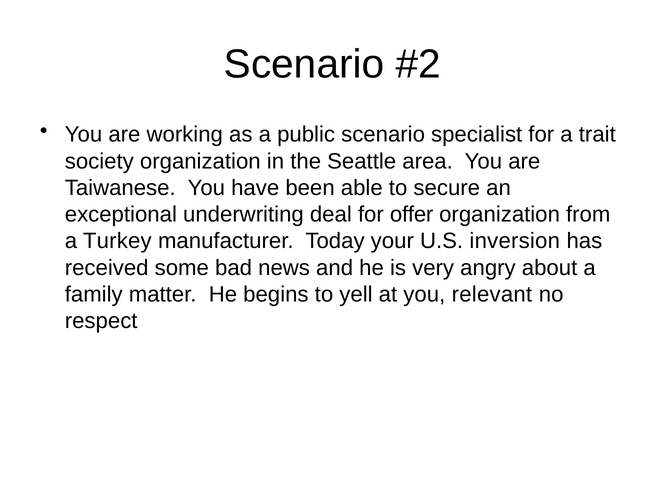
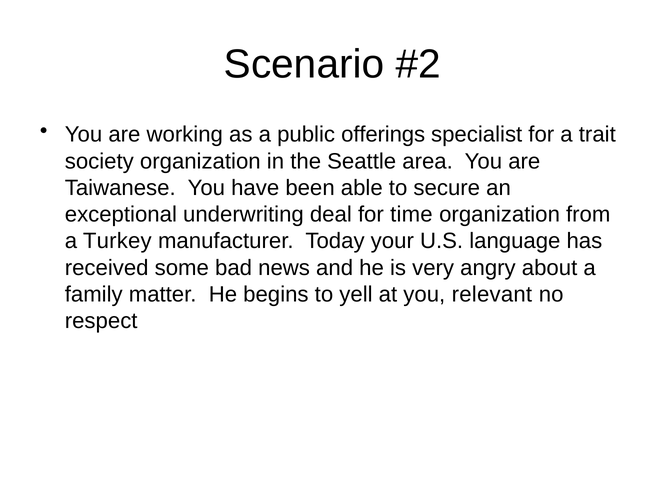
public scenario: scenario -> offerings (383, 135)
offer: offer -> time (411, 214)
inversion: inversion -> language (515, 241)
